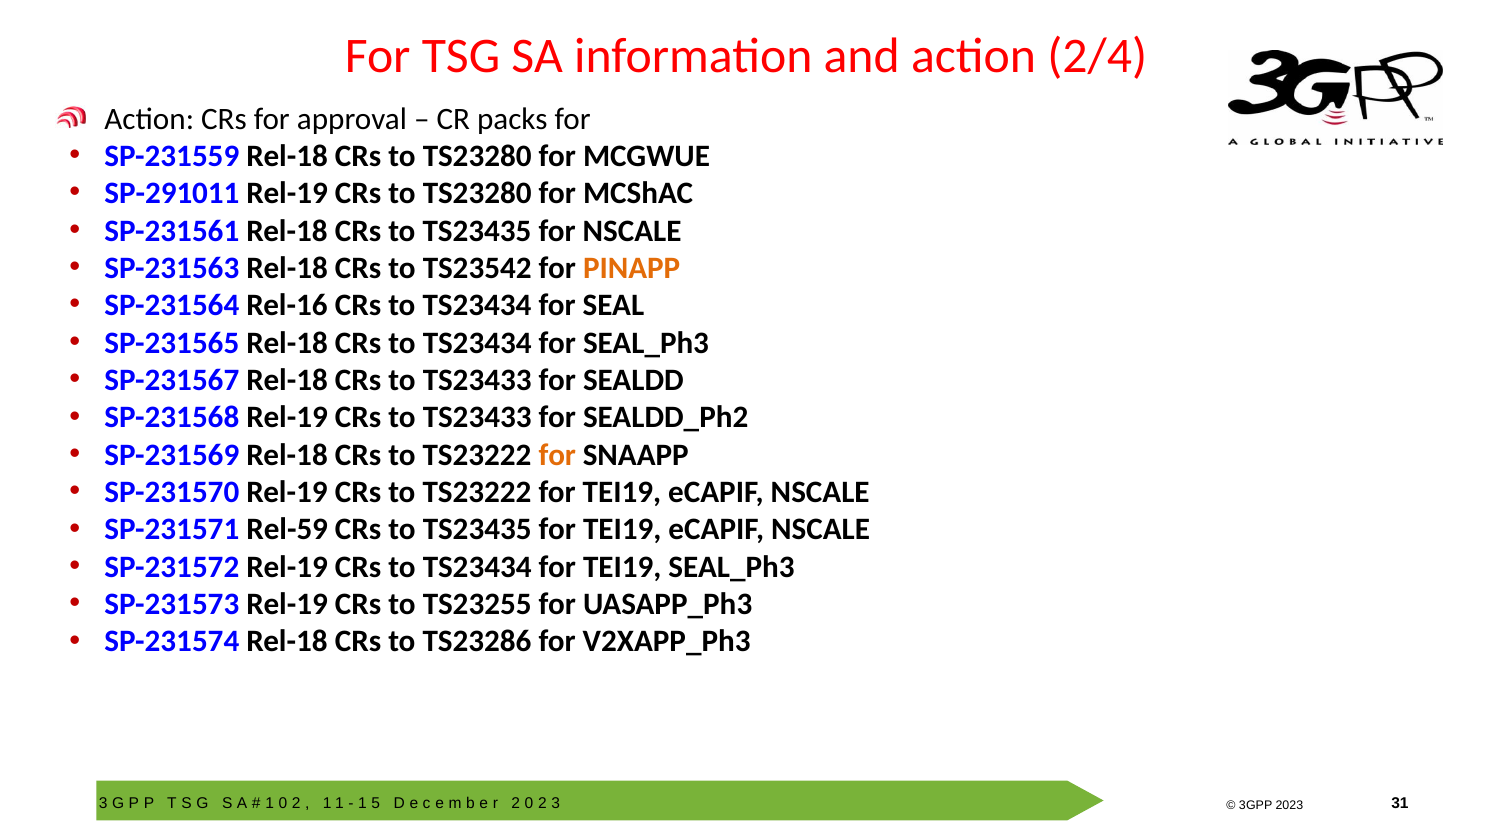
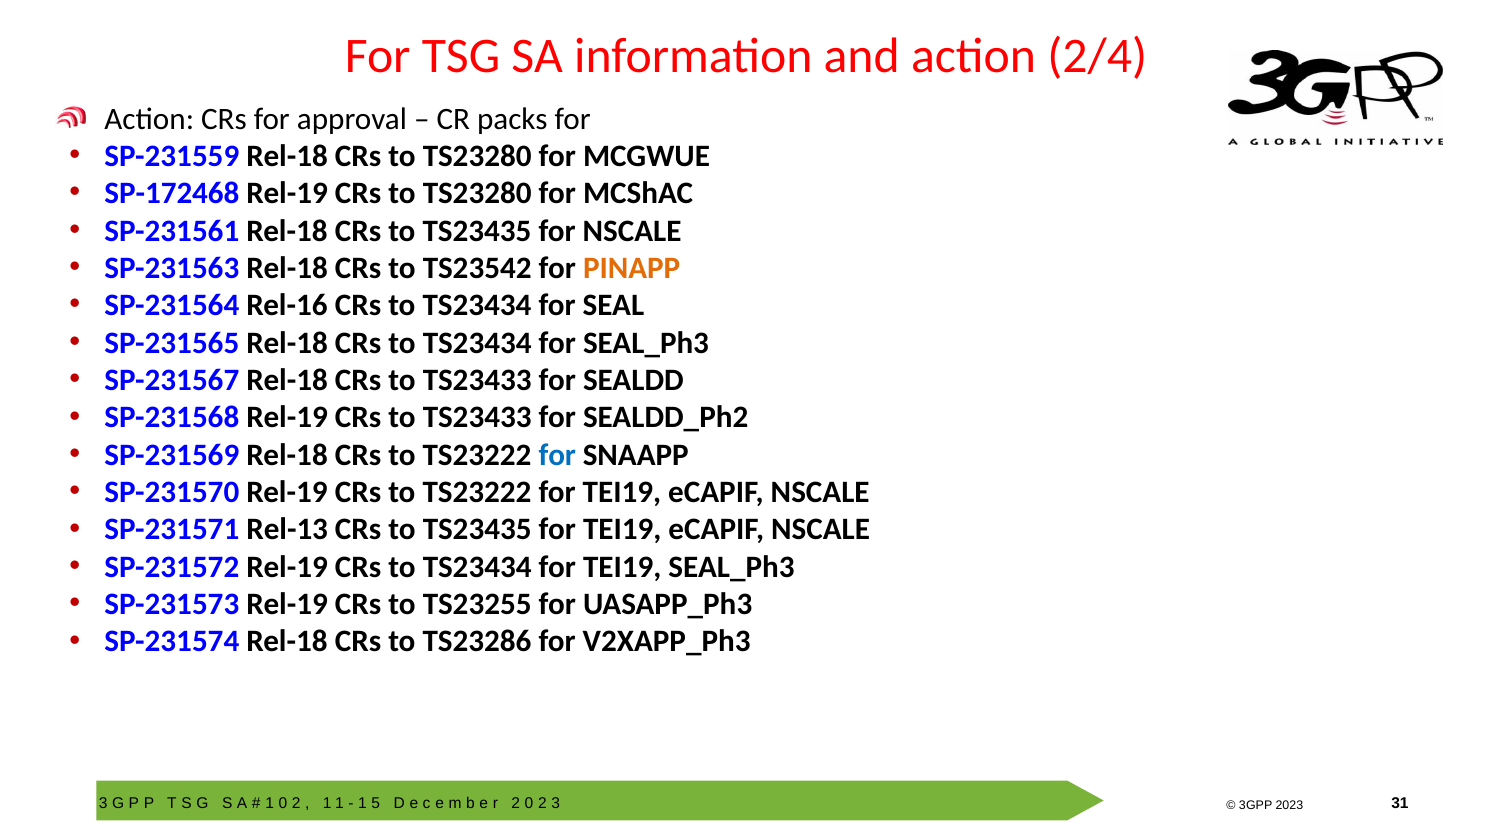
SP-291011: SP-291011 -> SP-172468 (172, 193)
for colour: orange -> blue (557, 455)
Rel-59: Rel-59 -> Rel-13 (287, 529)
